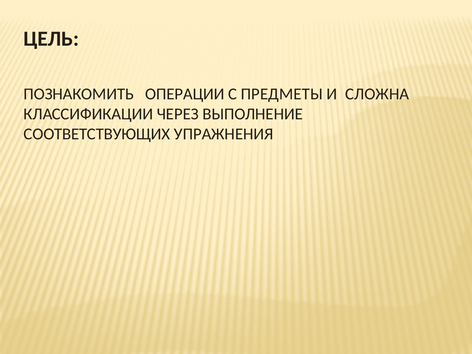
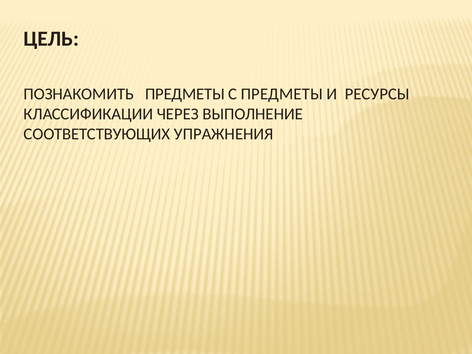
ПОЗНАКОМИТЬ ОПЕРАЦИИ: ОПЕРАЦИИ -> ПРЕДМЕТЫ (185, 94)
СЛОЖНА: СЛОЖНА -> РЕСУРСЫ (377, 94)
